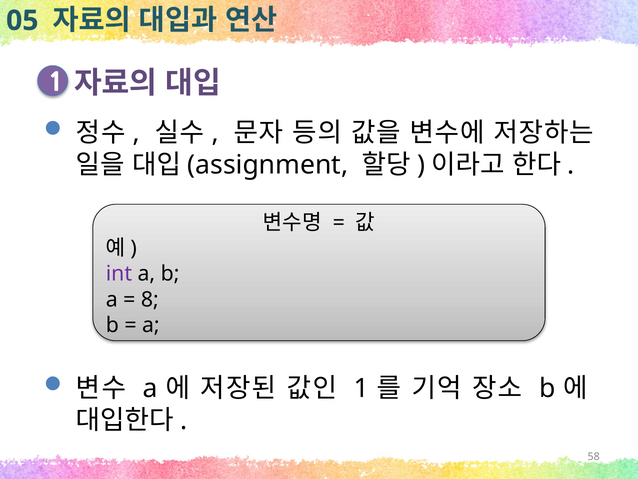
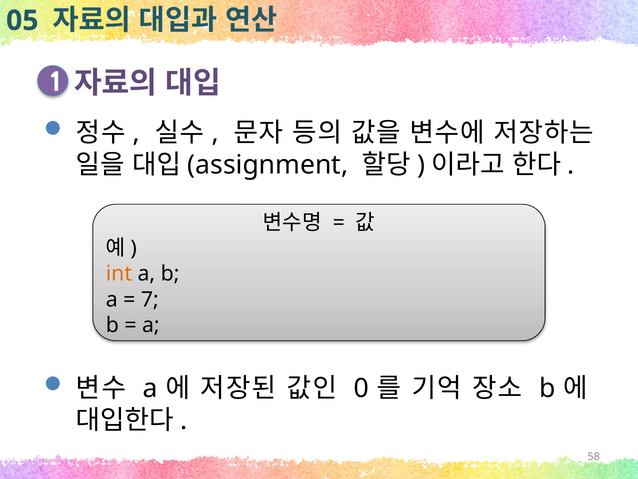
int colour: purple -> orange (119, 274)
8: 8 -> 7 (150, 299)
1: 1 -> 0 (361, 388)
